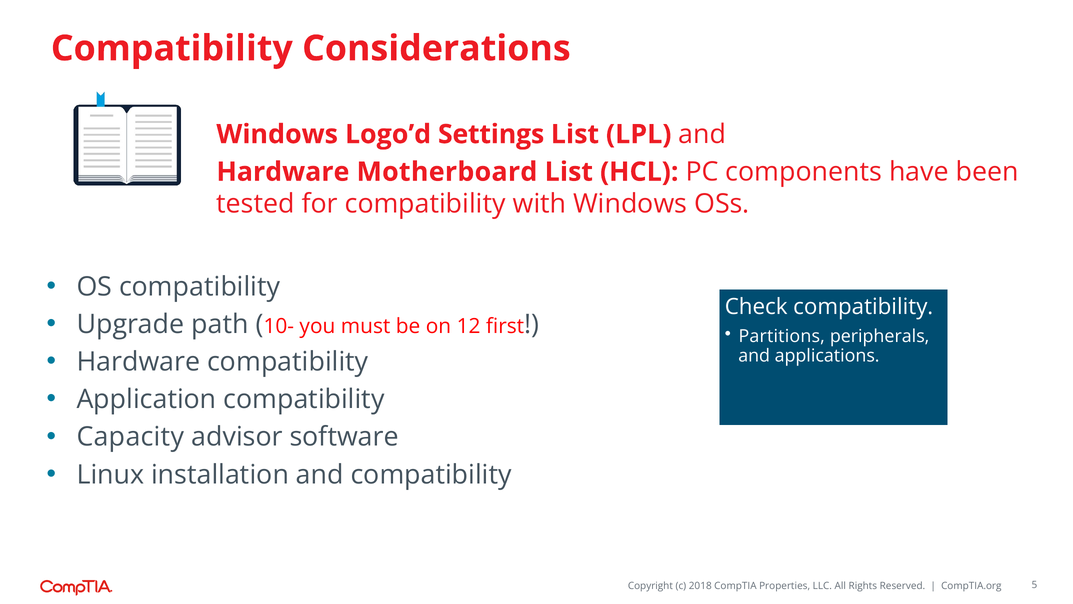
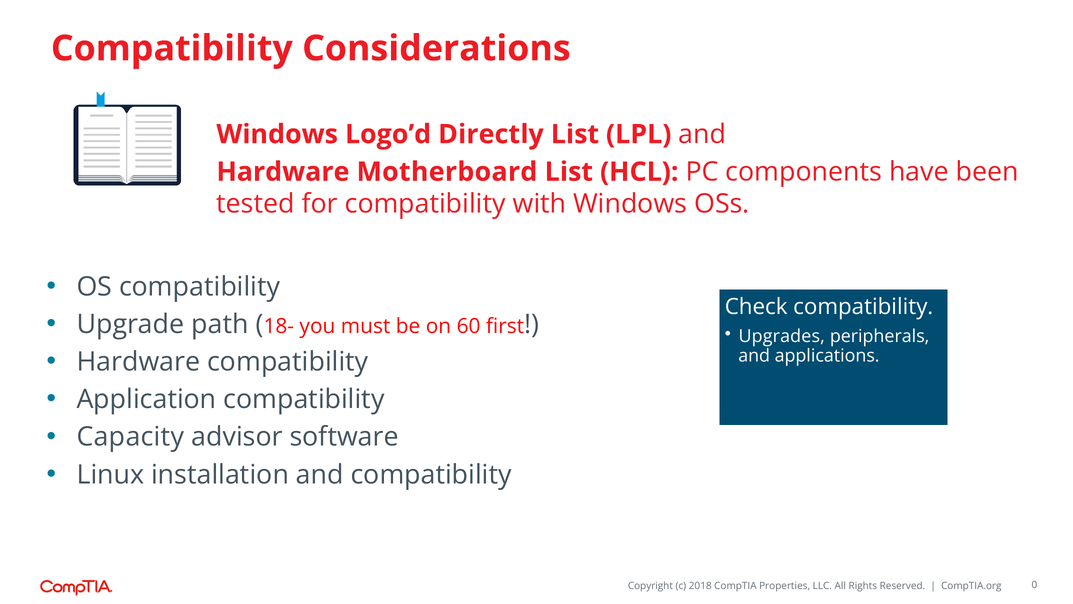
Settings: Settings -> Directly (491, 134)
10-: 10- -> 18- (279, 326)
12: 12 -> 60 (469, 326)
Partitions: Partitions -> Upgrades (782, 336)
5: 5 -> 0 (1034, 585)
